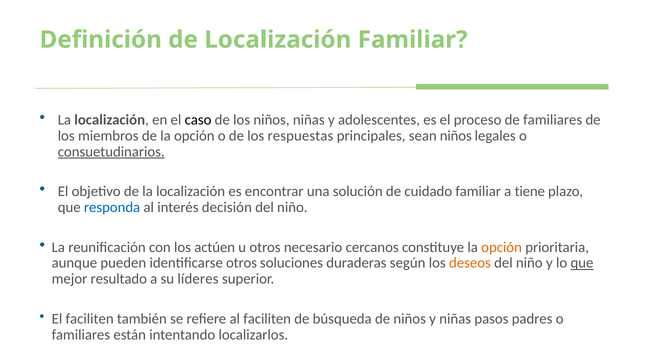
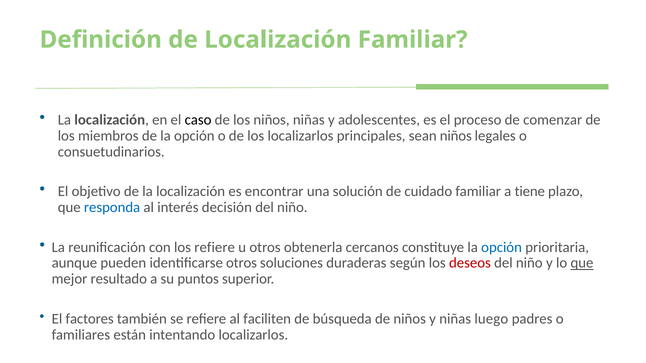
de familiares: familiares -> comenzar (553, 120)
los respuestas: respuestas -> localizarlos (301, 136)
consuetudinarios underline: present -> none (111, 152)
los actúen: actúen -> refiere (215, 247)
necesario: necesario -> obtenerla (313, 247)
opción colour: orange -> blue (502, 247)
deseos colour: orange -> red (470, 263)
líderes: líderes -> puntos (198, 279)
El faciliten: faciliten -> factores (90, 319)
pasos: pasos -> luego (491, 319)
